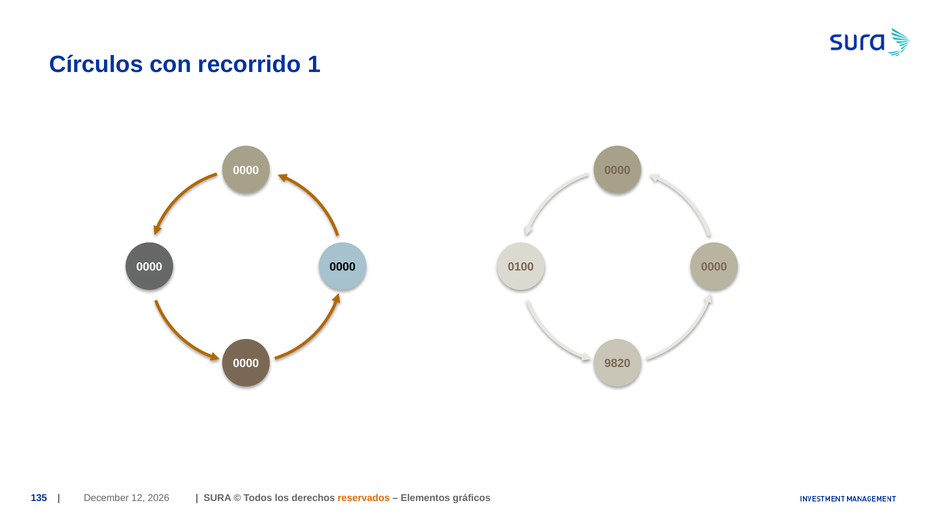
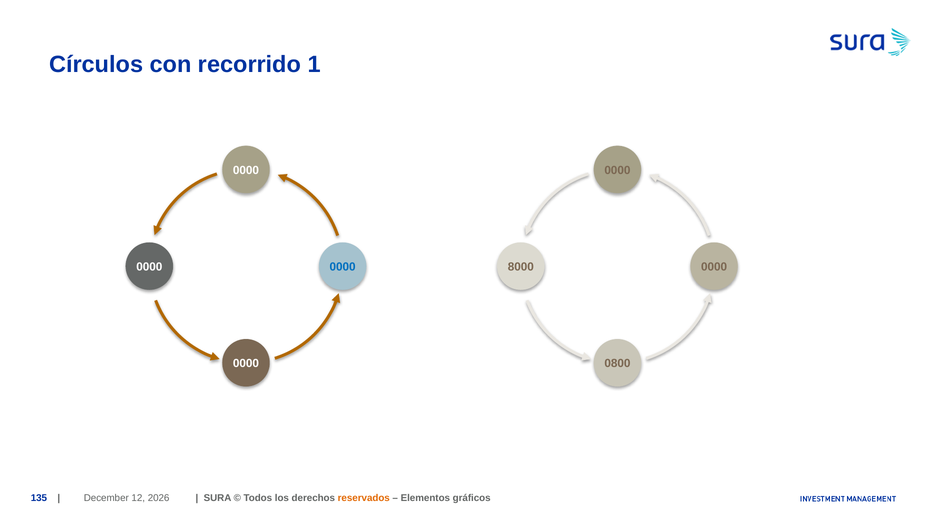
0000 colour: black -> blue (343, 267)
0100: 0100 -> 8000 (521, 267)
9820: 9820 -> 0800 (617, 363)
